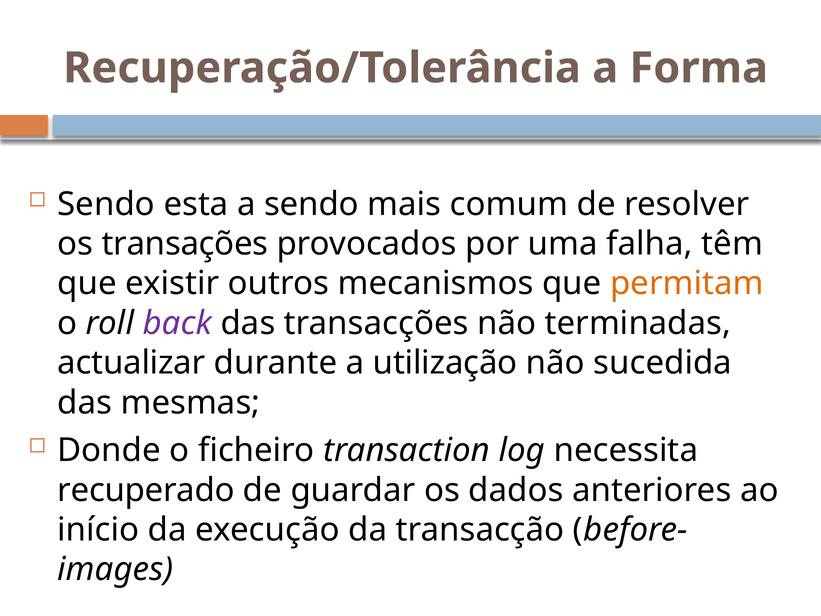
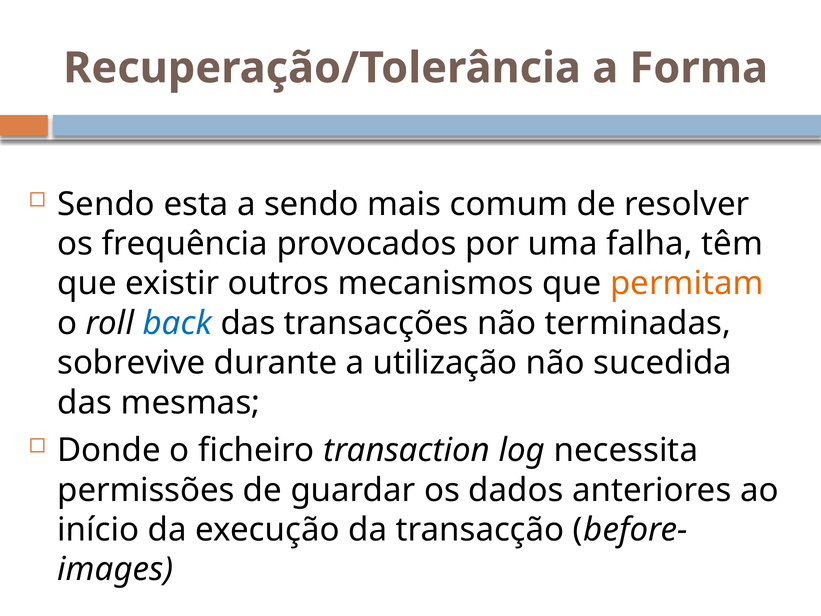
transações: transações -> frequência (185, 244)
back colour: purple -> blue (177, 323)
actualizar: actualizar -> sobrevive (131, 363)
recuperado: recuperado -> permissões (146, 490)
